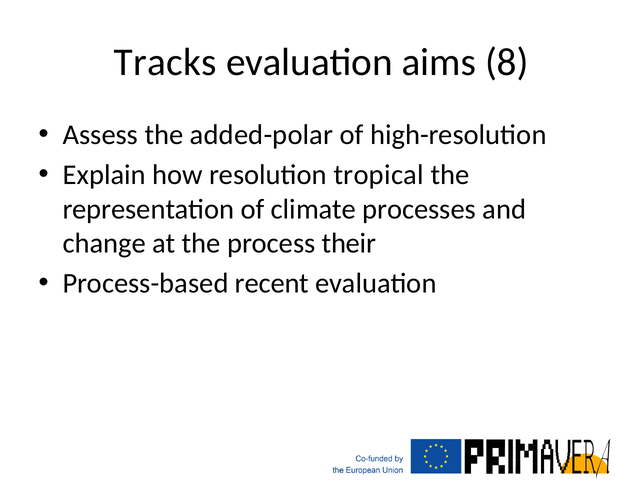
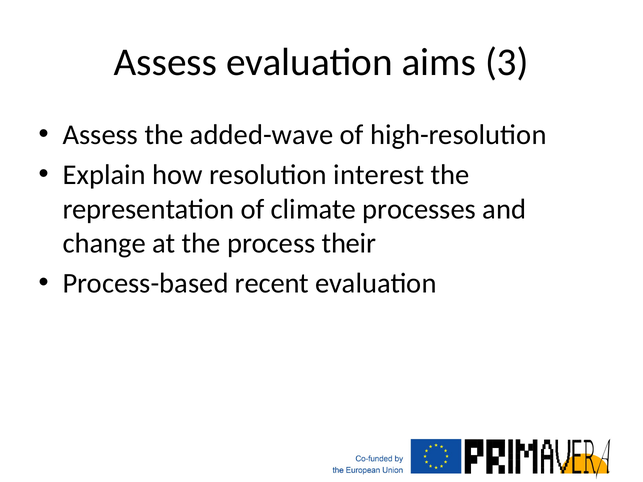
Tracks: Tracks -> Assess (165, 62)
8: 8 -> 3 (507, 62)
added-polar: added-polar -> added-wave (262, 135)
tropical: tropical -> interest (379, 175)
